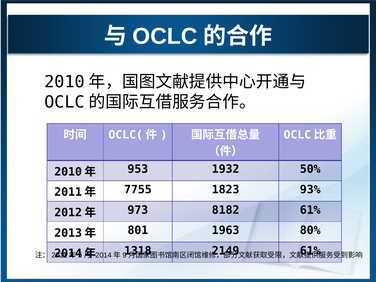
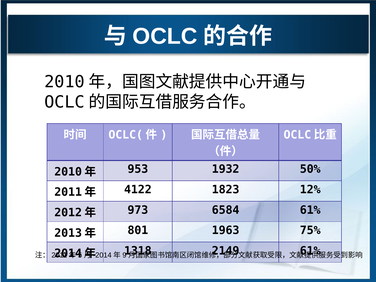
7755: 7755 -> 4122 (138, 190)
93%: 93% -> 12% (310, 190)
8182: 8182 -> 6584 (226, 210)
80%: 80% -> 75% (310, 230)
